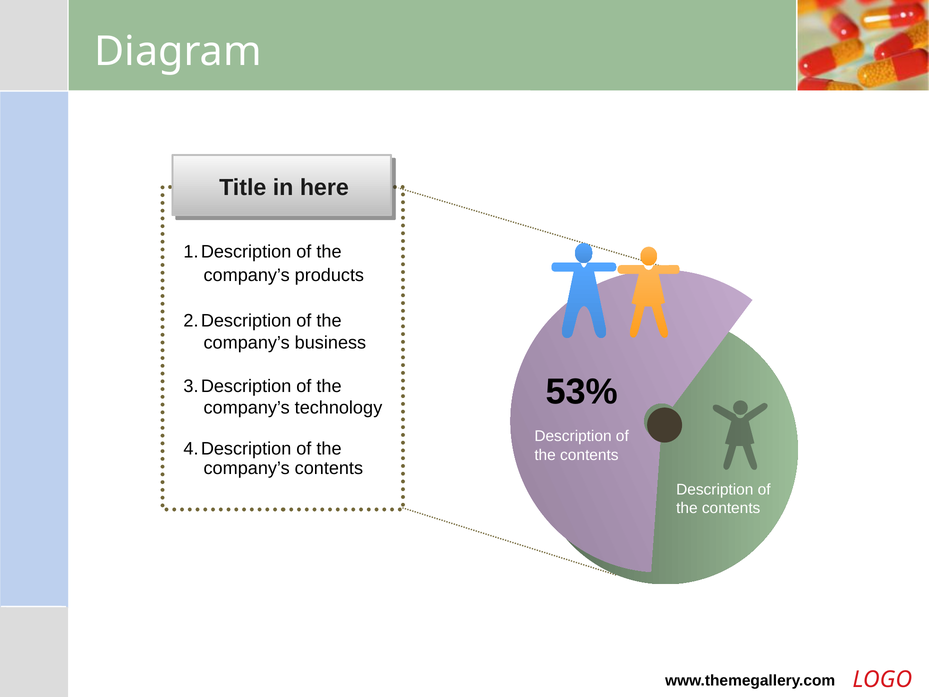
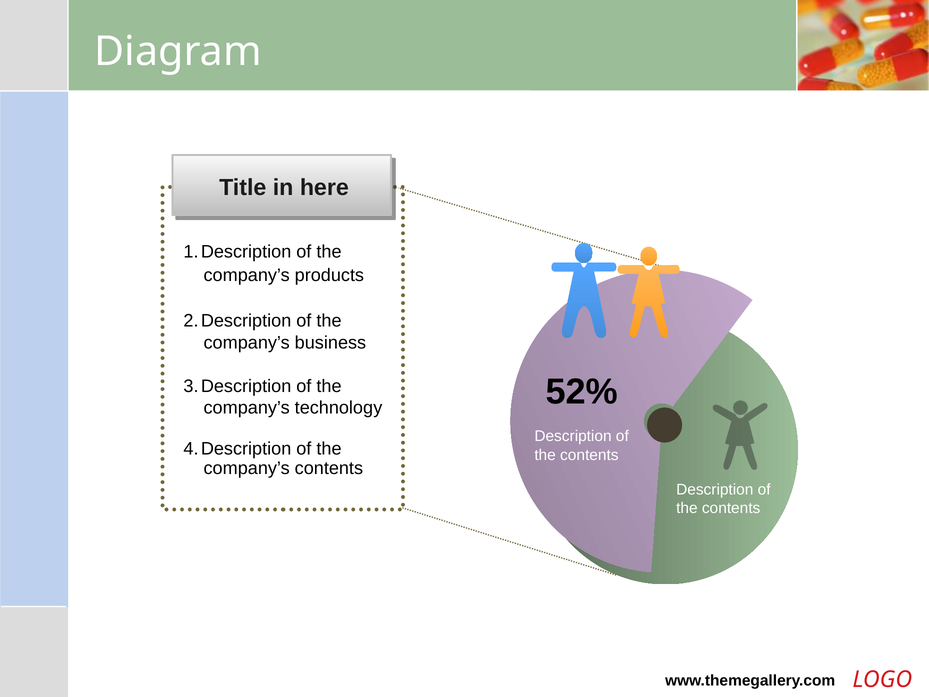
53%: 53% -> 52% (582, 391)
